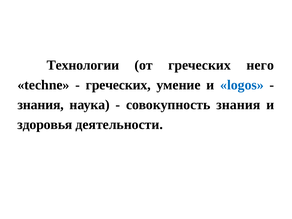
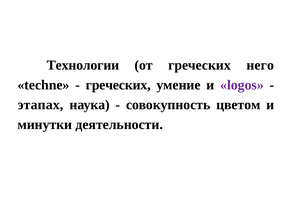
logos colour: blue -> purple (242, 85)
знания: знания -> этапах (41, 105)
совокупность знания: знания -> цветом (238, 105)
здоровья: здоровья -> минутки (45, 125)
